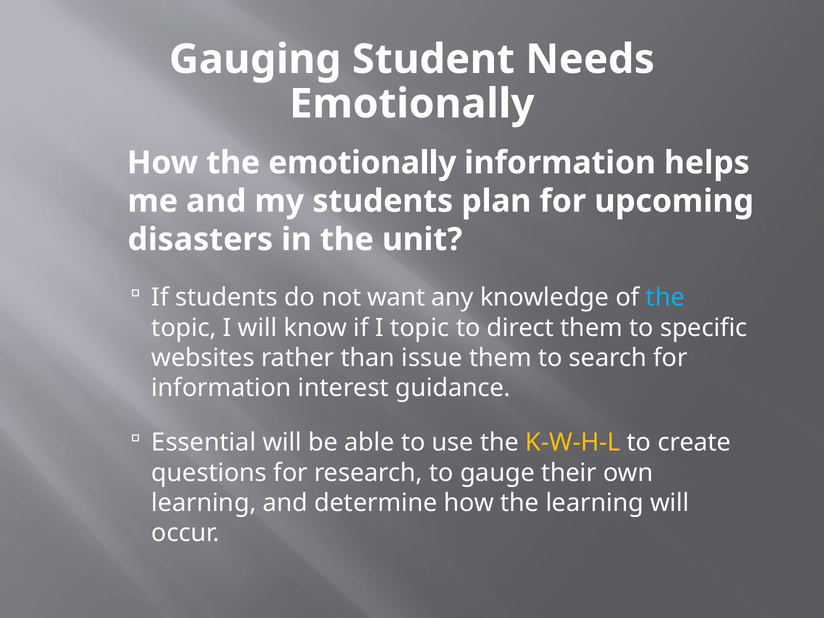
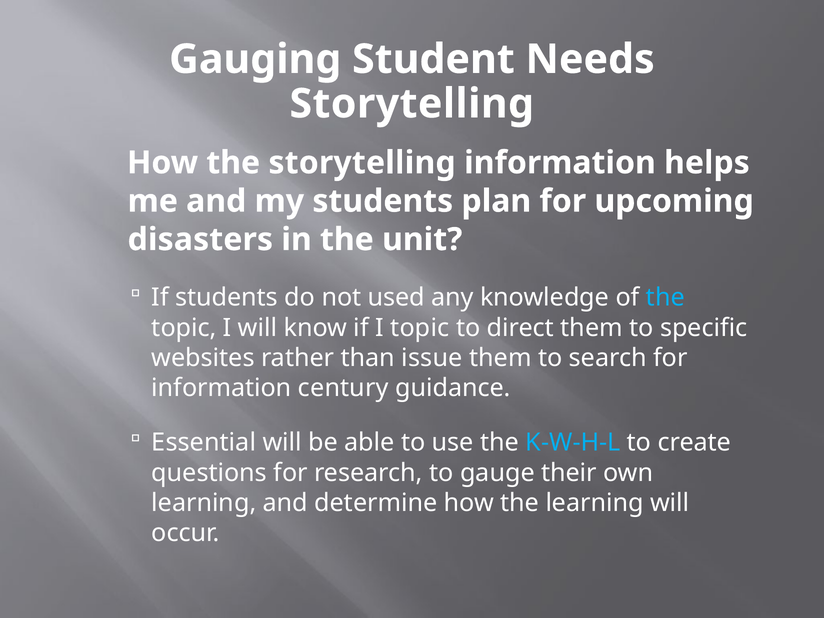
Emotionally: Emotionally -> Storytelling (412, 104)
the emotionally: emotionally -> storytelling (362, 163)
want: want -> used (396, 298)
interest: interest -> century (343, 388)
K-W-H-L colour: yellow -> light blue (573, 443)
